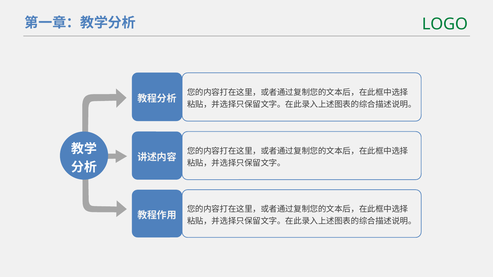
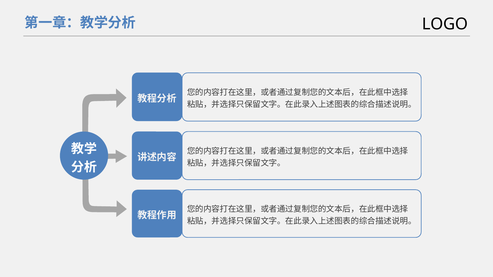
LOGO colour: green -> black (445, 24)
